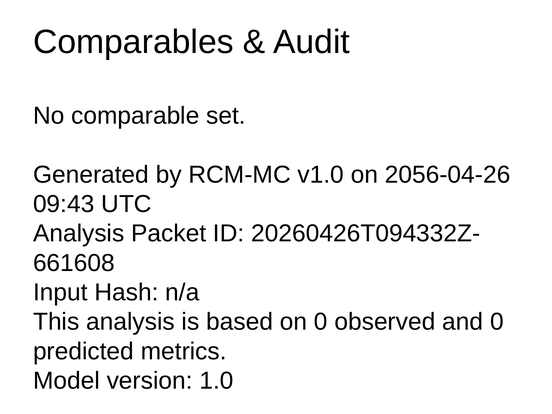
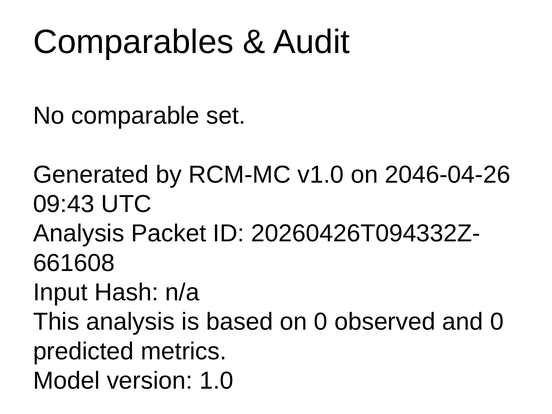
2056-04-26: 2056-04-26 -> 2046-04-26 (448, 175)
